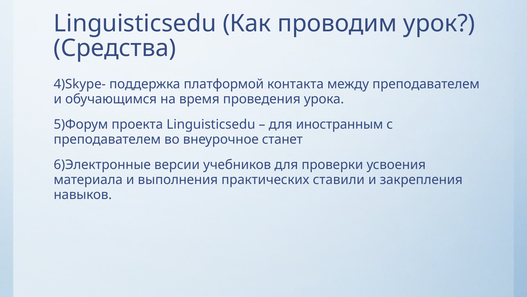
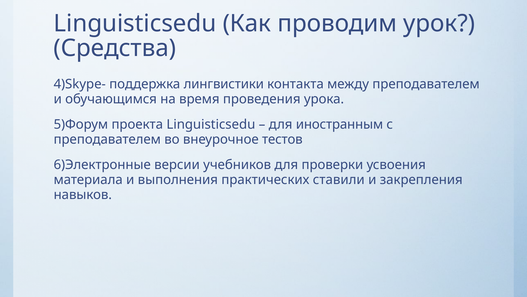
платформой: платформой -> лингвистики (224, 84)
станет: станет -> тестов (282, 139)
